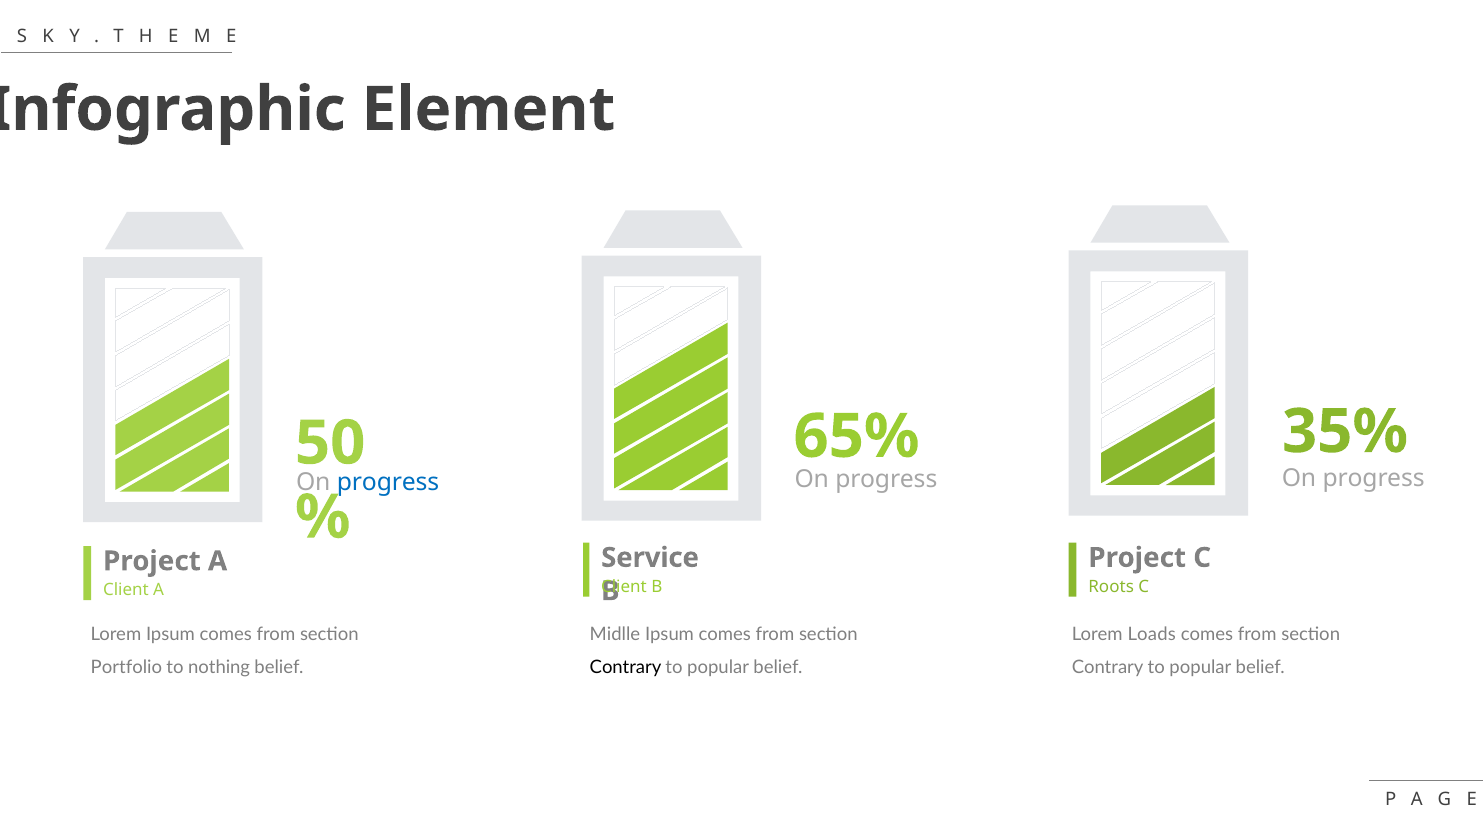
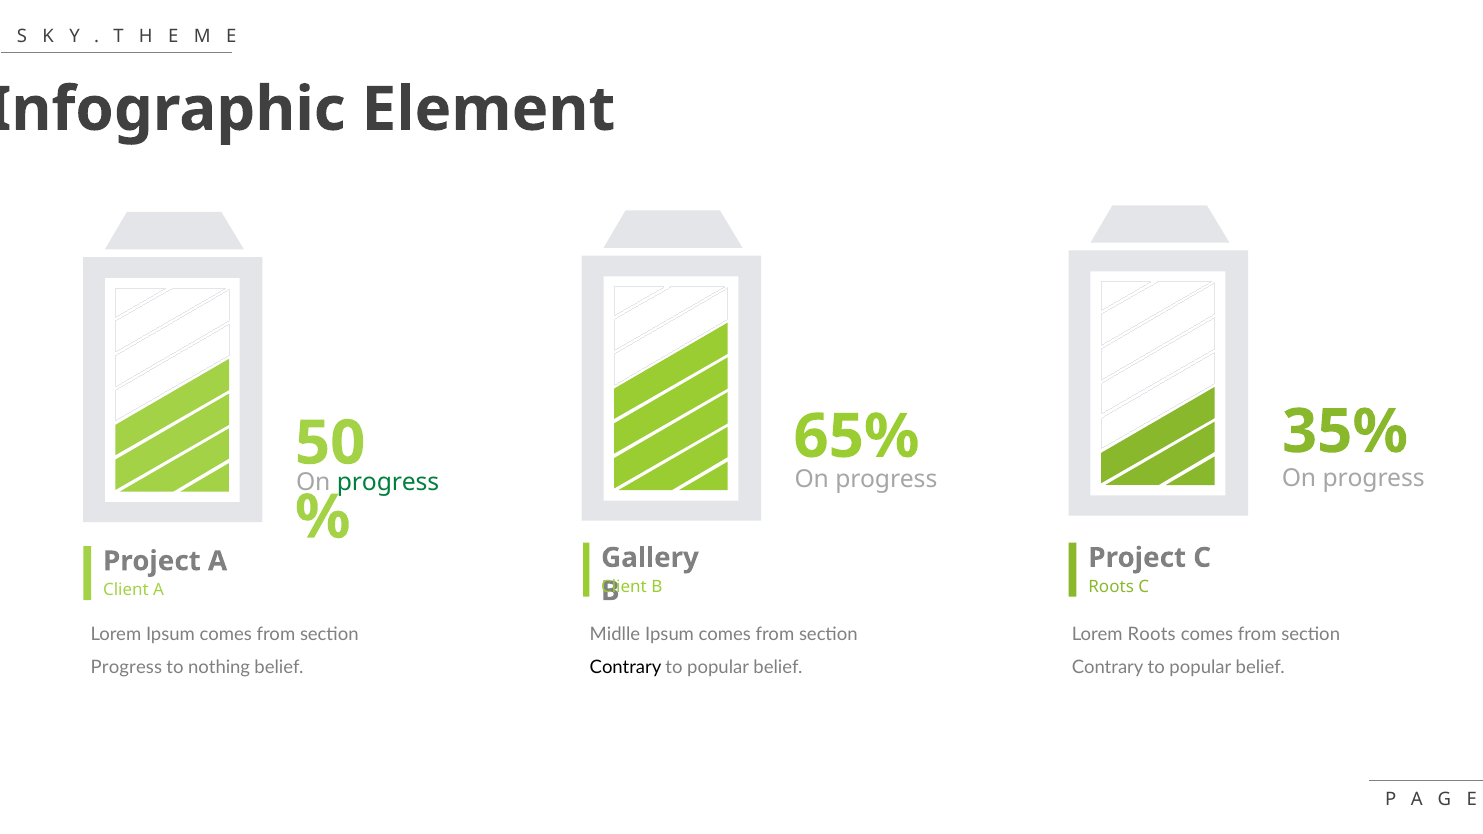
progress colour: blue -> green (388, 482)
Service: Service -> Gallery (650, 558)
Lorem Loads: Loads -> Roots (1152, 634)
Portfolio: Portfolio -> Progress (126, 667)
